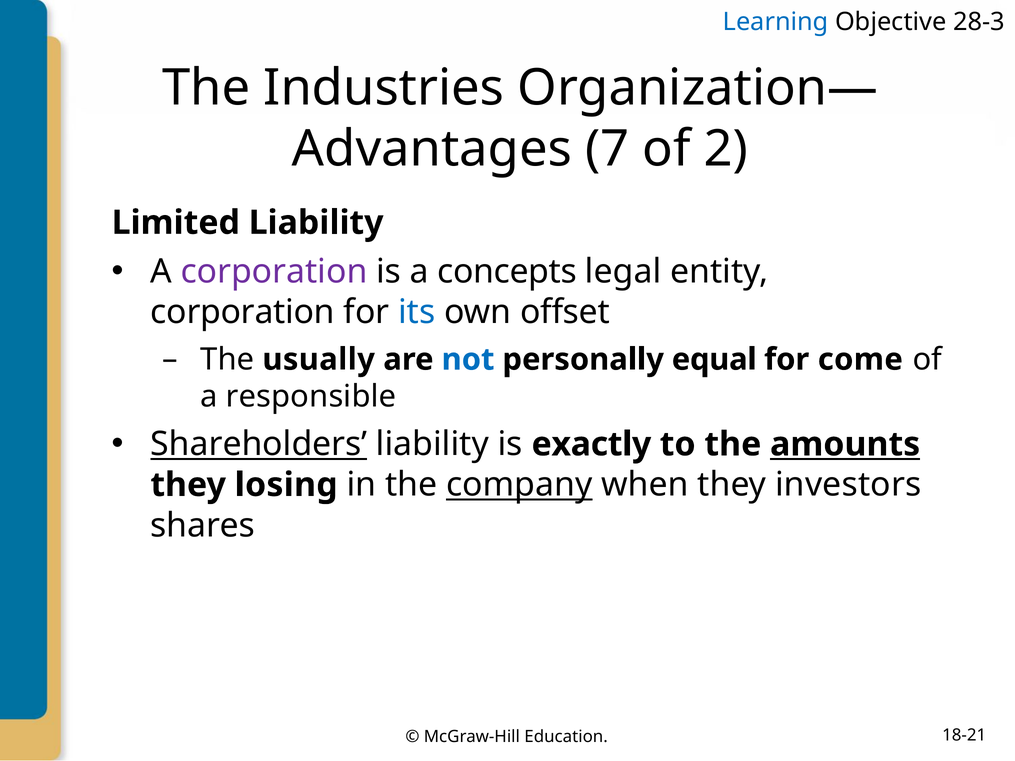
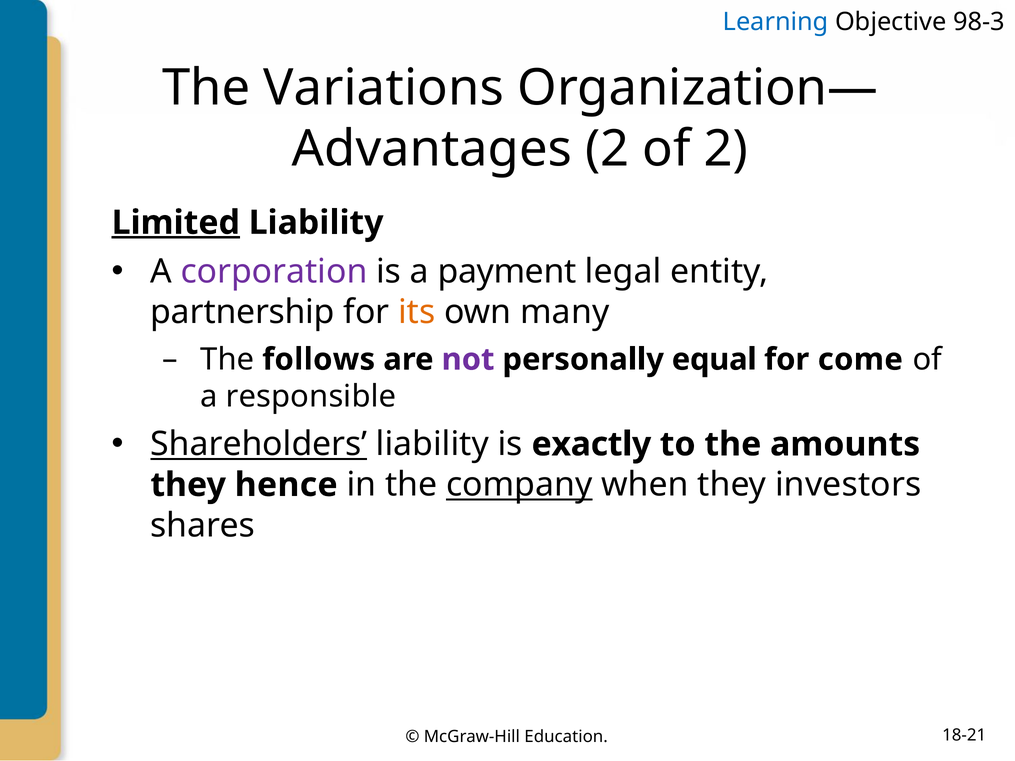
28-3: 28-3 -> 98-3 (979, 22)
Industries: Industries -> Variations (384, 88)
7: 7 -> 2 (607, 149)
Limited underline: none -> present (176, 223)
concepts: concepts -> payment (507, 272)
corporation: corporation -> partnership (243, 312)
its colour: blue -> orange (417, 312)
offset: offset -> many (565, 312)
usually: usually -> follows (319, 360)
not colour: blue -> purple (468, 360)
amounts underline: present -> none (845, 444)
losing: losing -> hence (286, 485)
